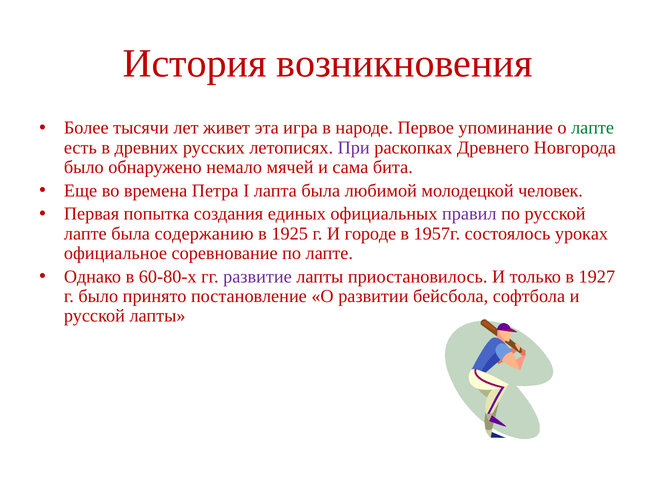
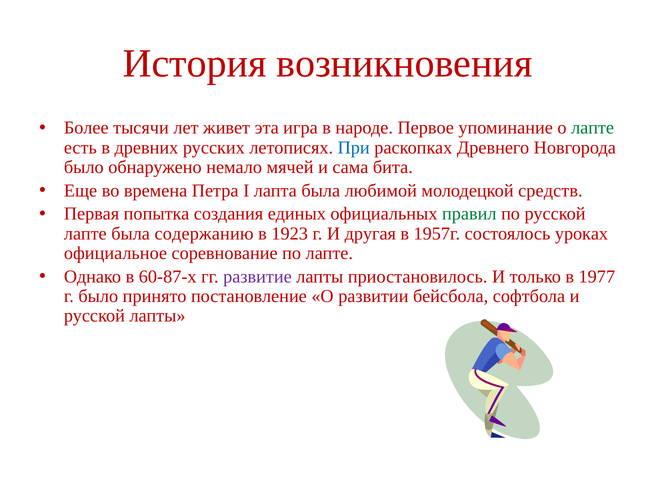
При colour: purple -> blue (354, 147)
человек: человек -> средств (550, 190)
правил colour: purple -> green (469, 214)
1925: 1925 -> 1923 (290, 234)
городе: городе -> другая (370, 234)
60-80-х: 60-80-х -> 60-87-х (168, 277)
1927: 1927 -> 1977 (597, 277)
